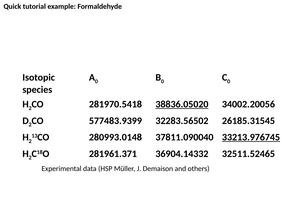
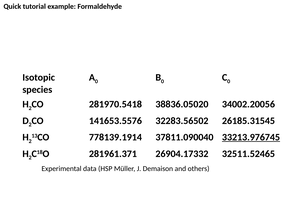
38836.05020 underline: present -> none (182, 105)
577483.9399: 577483.9399 -> 141653.5576 (115, 121)
280993.0148: 280993.0148 -> 778139.1914 (115, 138)
36904.14332: 36904.14332 -> 26904.17332 (182, 154)
